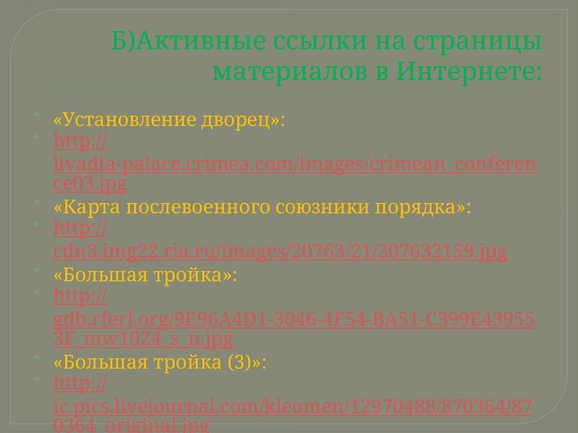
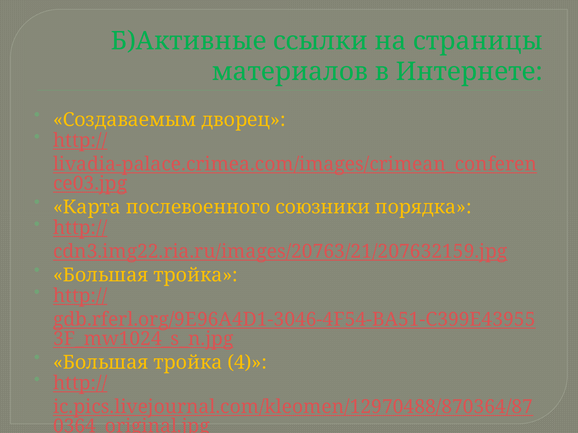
Установление: Установление -> Создаваемым (125, 120)
3: 3 -> 4 (247, 363)
